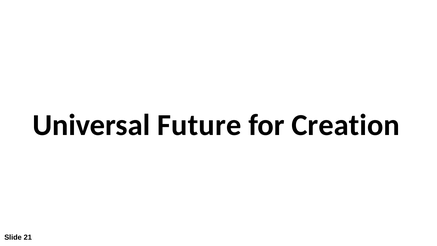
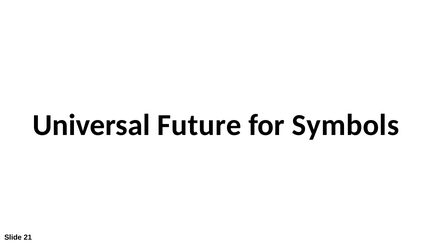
Creation: Creation -> Symbols (345, 125)
